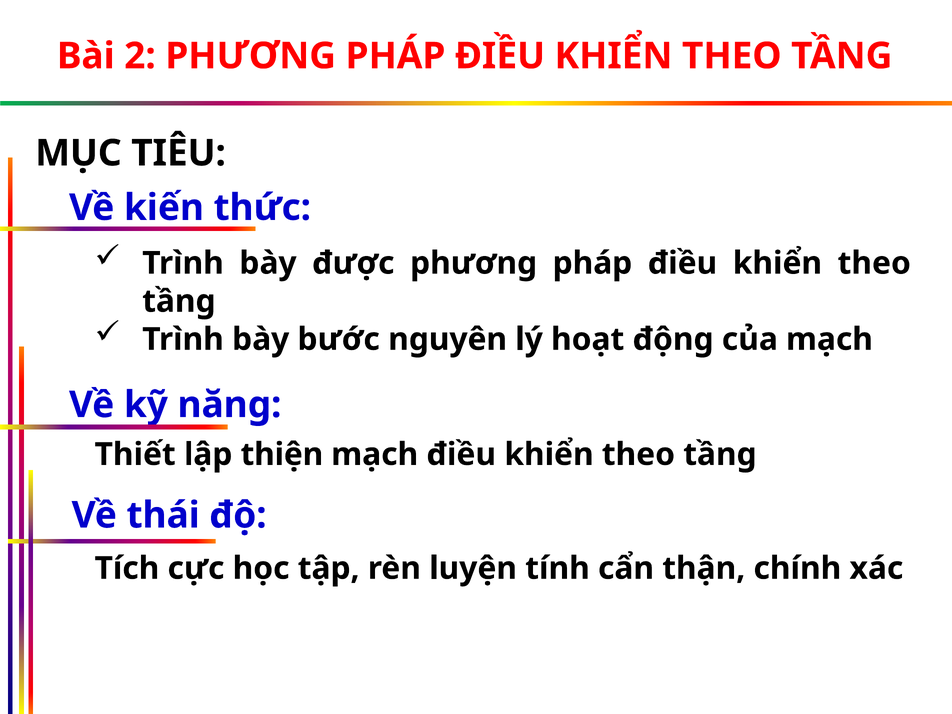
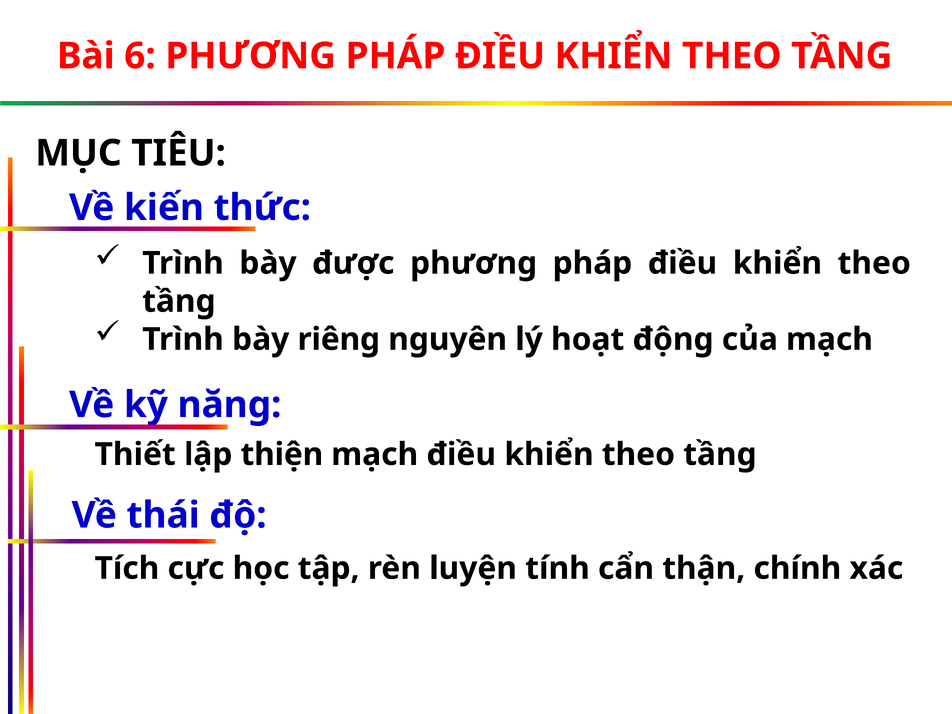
2: 2 -> 6 (140, 56)
bước: bước -> riêng (339, 339)
